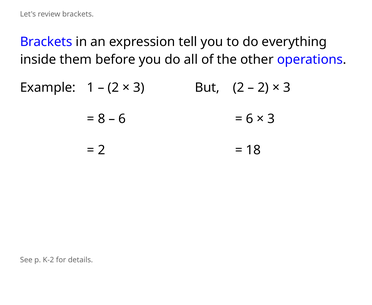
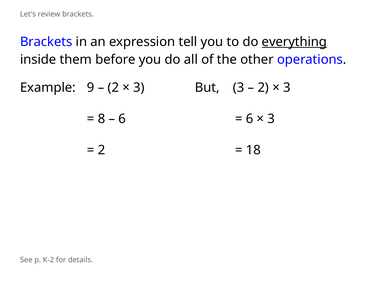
everything underline: none -> present (294, 42)
1: 1 -> 9 (91, 88)
But 2: 2 -> 3 (239, 88)
